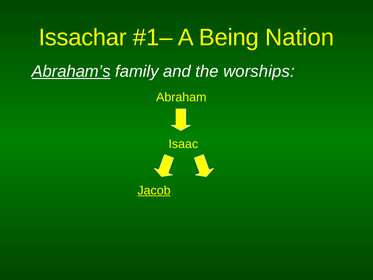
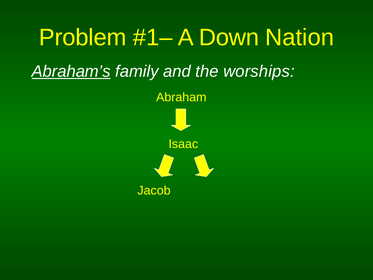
Issachar: Issachar -> Problem (83, 37)
Being: Being -> Down (229, 37)
Jacob underline: present -> none (154, 190)
